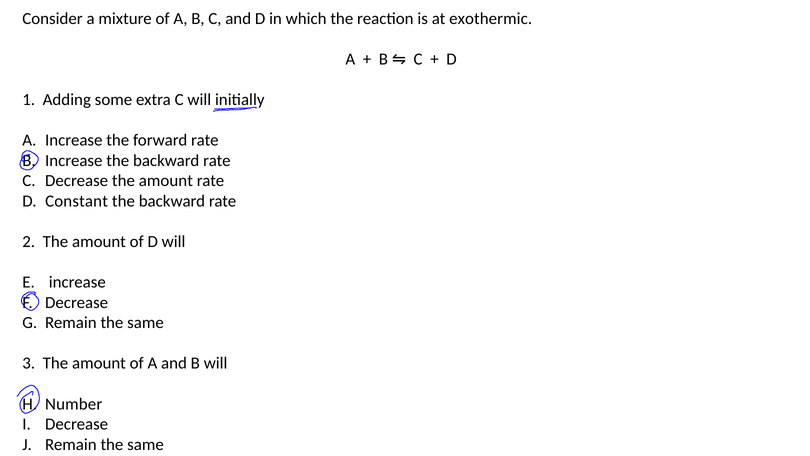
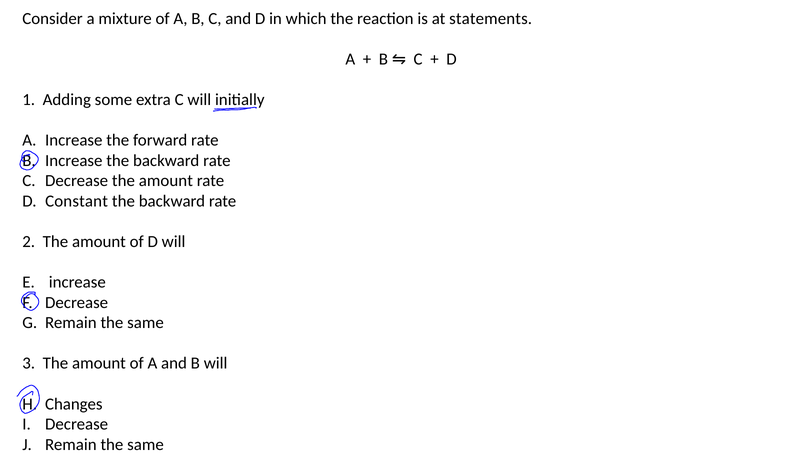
exothermic: exothermic -> statements (491, 19)
Number: Number -> Changes (74, 404)
